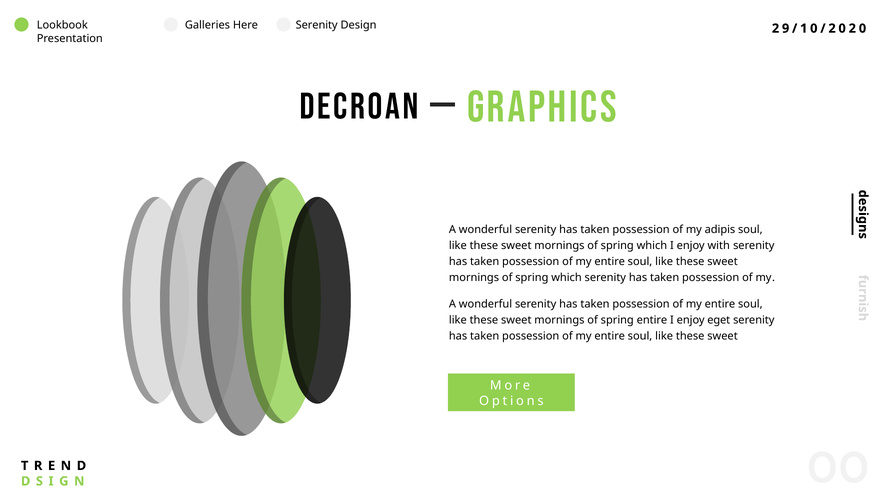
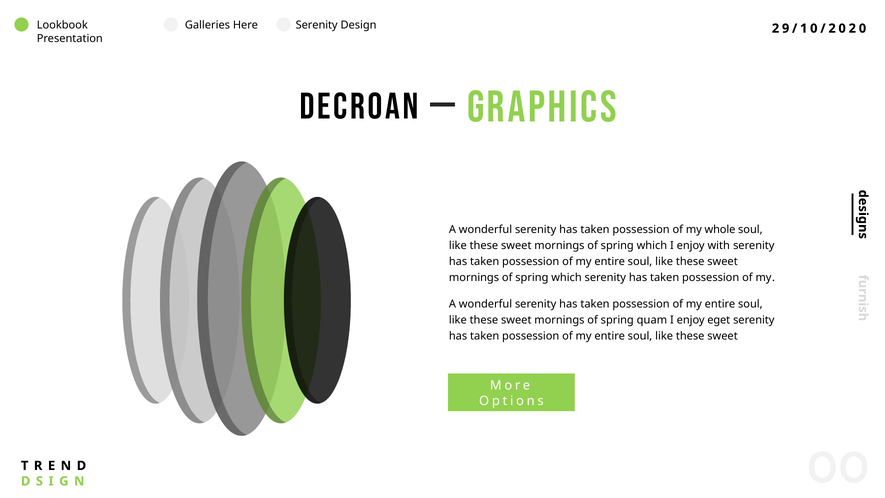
adipis: adipis -> whole (720, 230)
spring entire: entire -> quam (652, 320)
